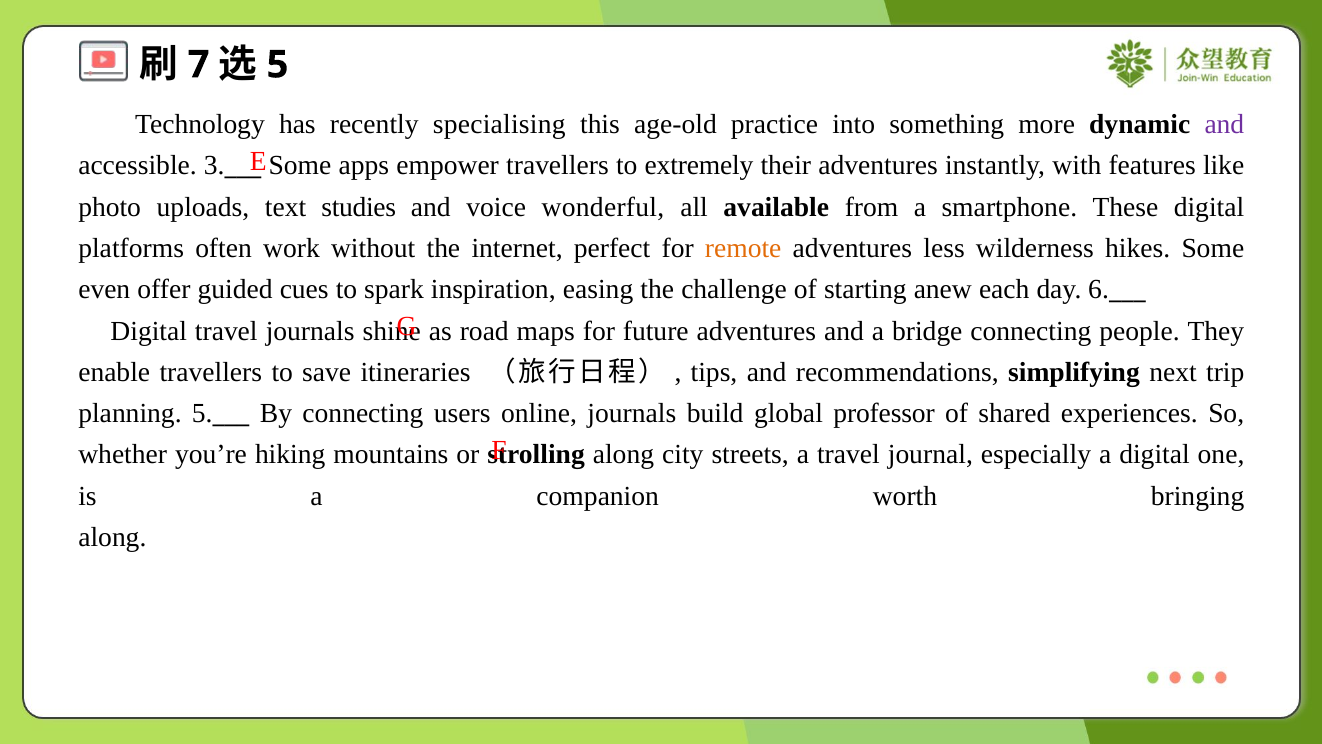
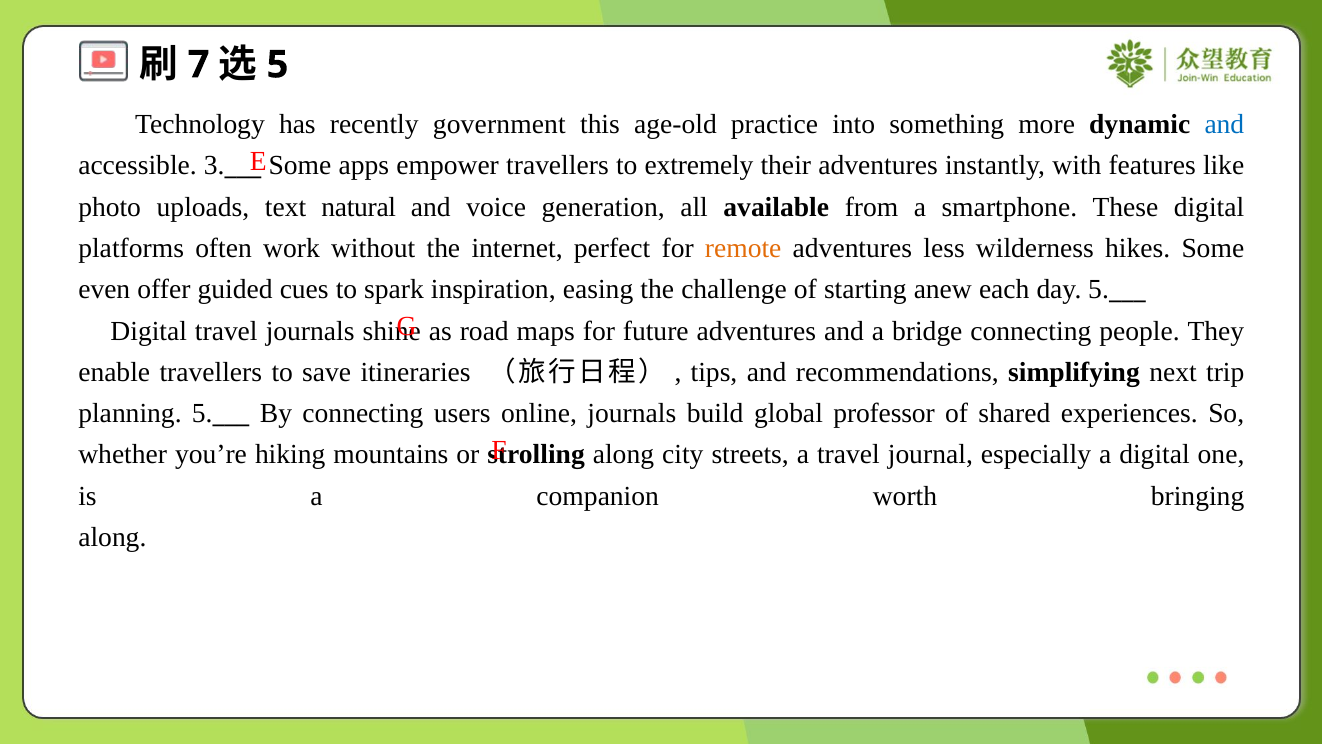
specialising: specialising -> government (499, 124)
and colour: purple -> blue (1224, 124)
studies: studies -> natural (359, 207)
wonderful: wonderful -> generation (603, 207)
day 6: 6 -> 5 (1099, 289)
